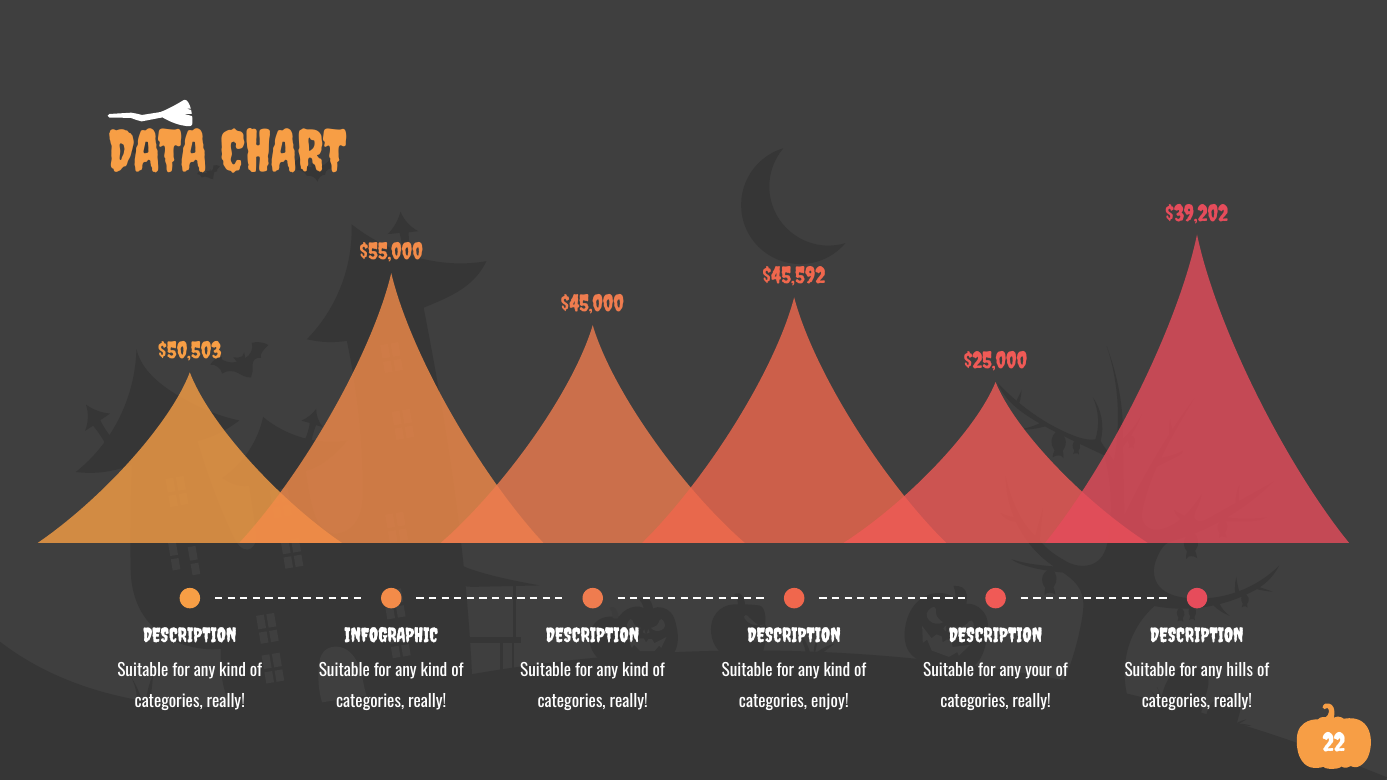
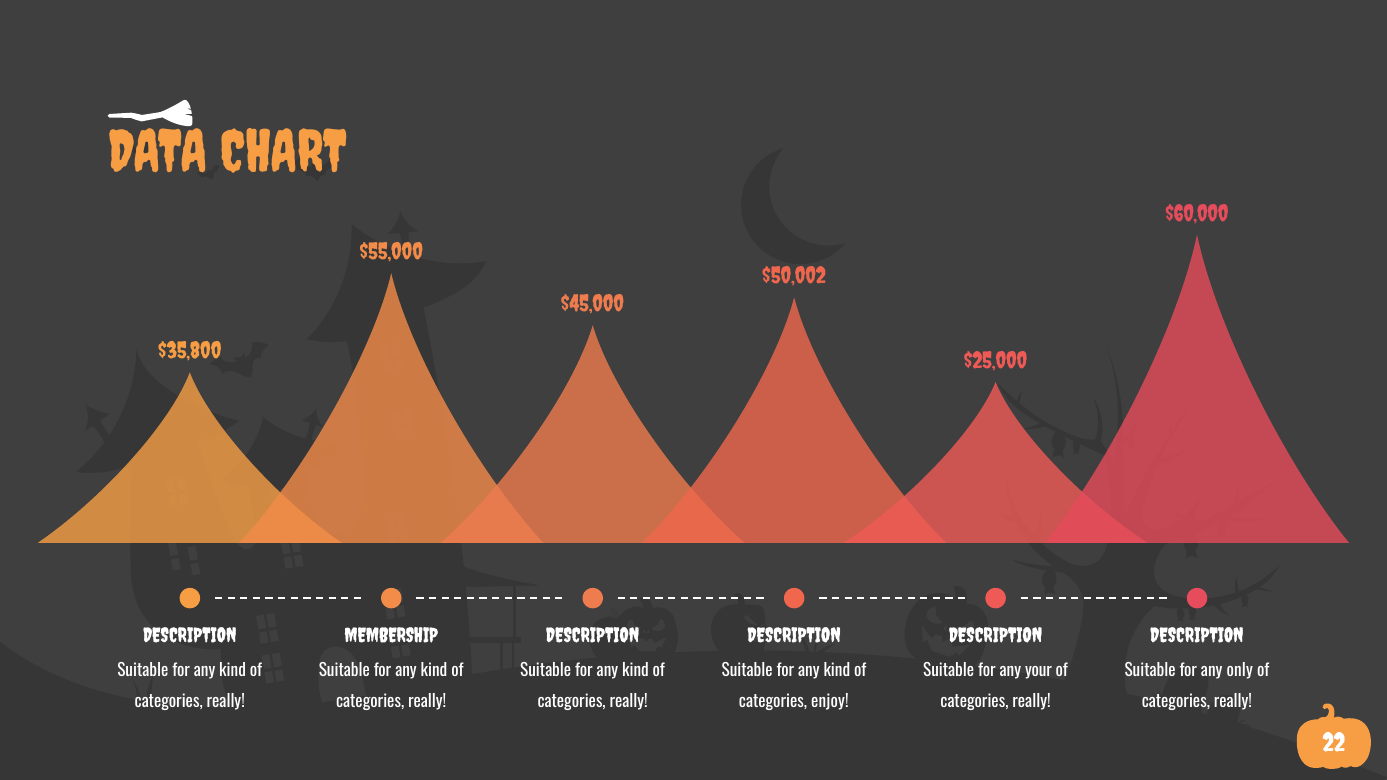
$39,202: $39,202 -> $60,000 (1197, 214)
$45,592: $45,592 -> $50,002 (794, 276)
$50,503: $50,503 -> $35,800 (190, 351)
INFOGRAPHIC: INFOGRAPHIC -> MEMBERSHIP (391, 636)
hills: hills -> only (1240, 671)
